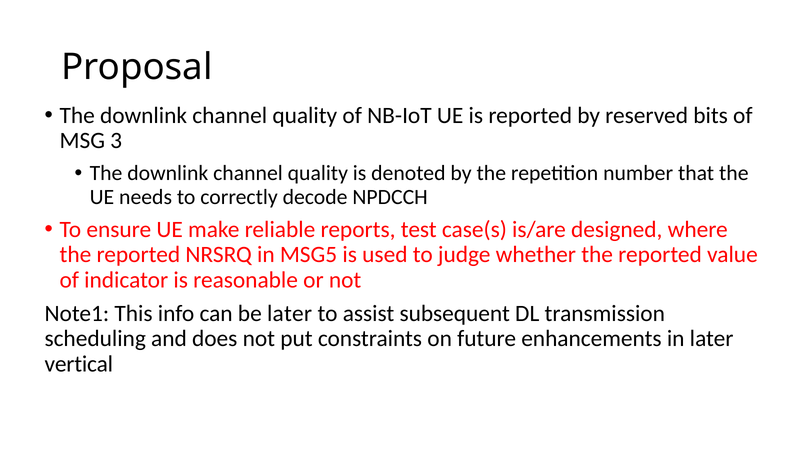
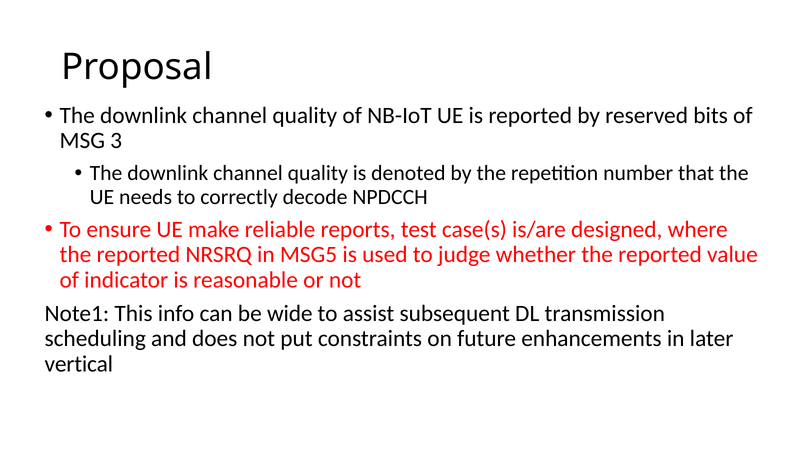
be later: later -> wide (290, 314)
